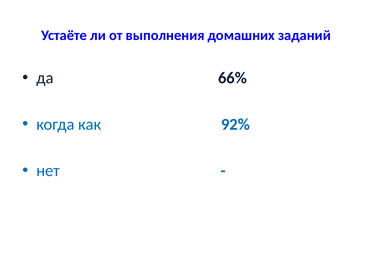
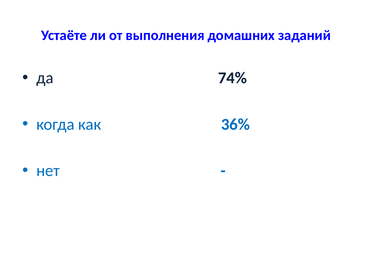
66%: 66% -> 74% (232, 78)
92%: 92% -> 36% (235, 124)
